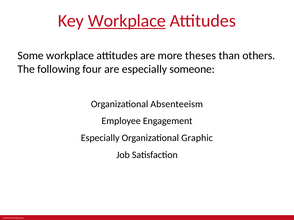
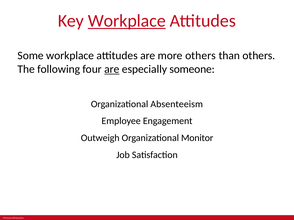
more theses: theses -> others (201, 56)
are underline: none -> present (112, 69)
Especially: Especially -> Outweigh (100, 138)
Graphic: Graphic -> Monitor (197, 138)
